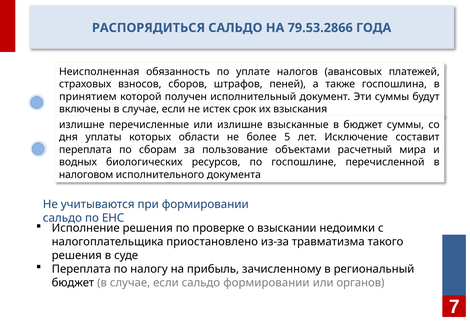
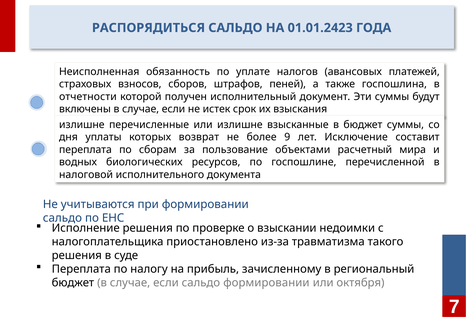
79.53.2866: 79.53.2866 -> 01.01.2423 (320, 28)
принятием: принятием -> отчетности (88, 96)
области: области -> возврат (199, 137)
5: 5 -> 9 (287, 137)
налоговом: налоговом -> налоговой (86, 174)
органов: органов -> октября (360, 282)
